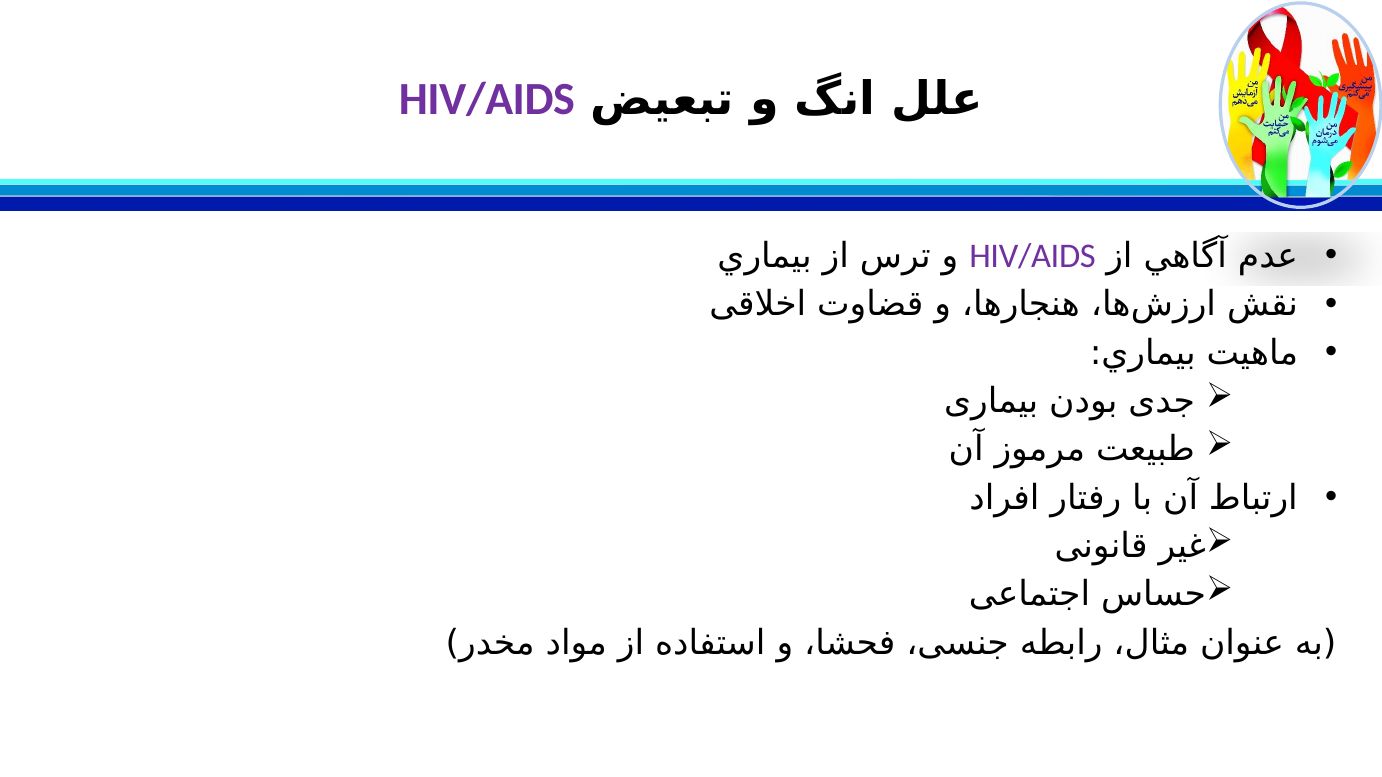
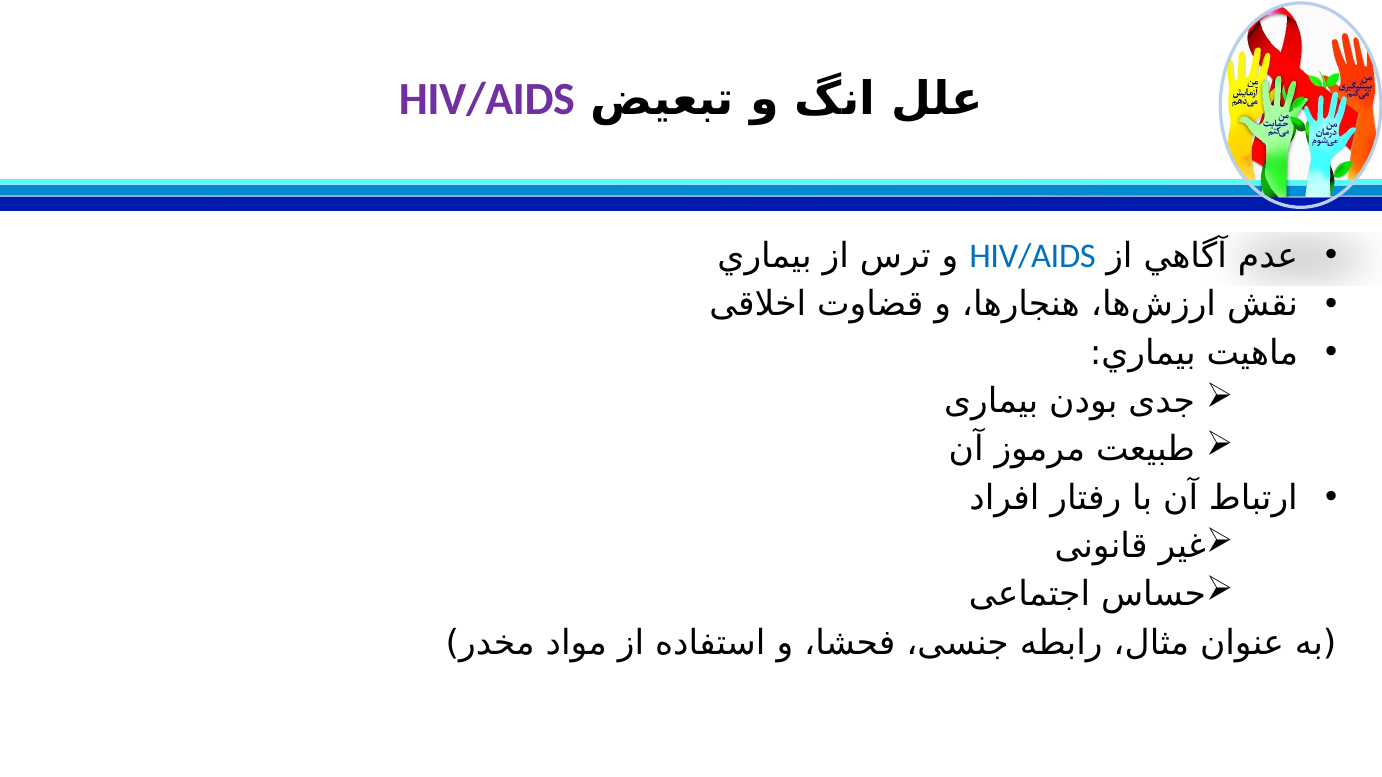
HIV/AIDS colour: purple -> blue (1033, 256)
